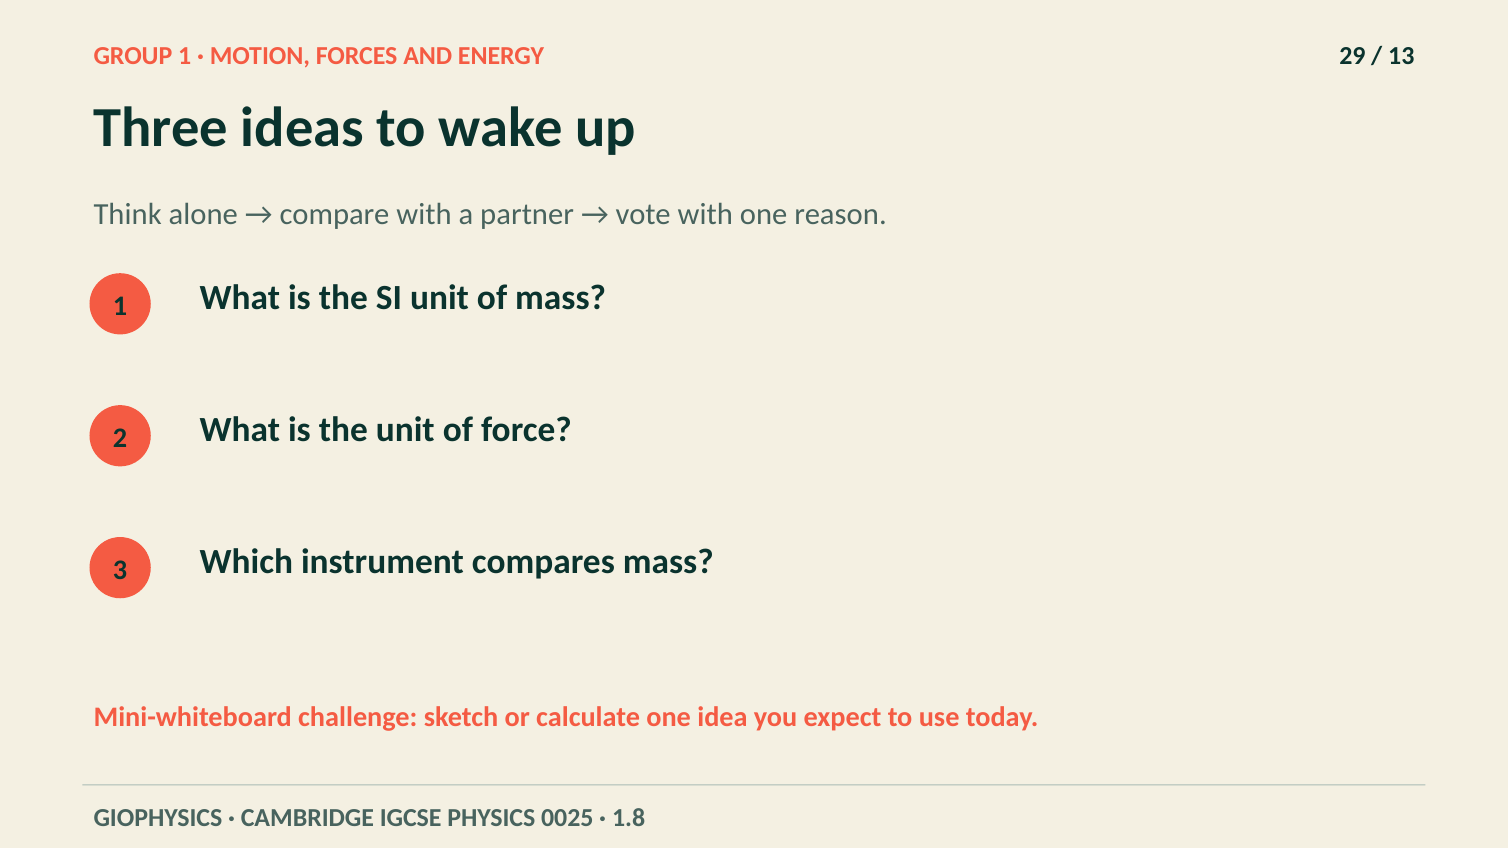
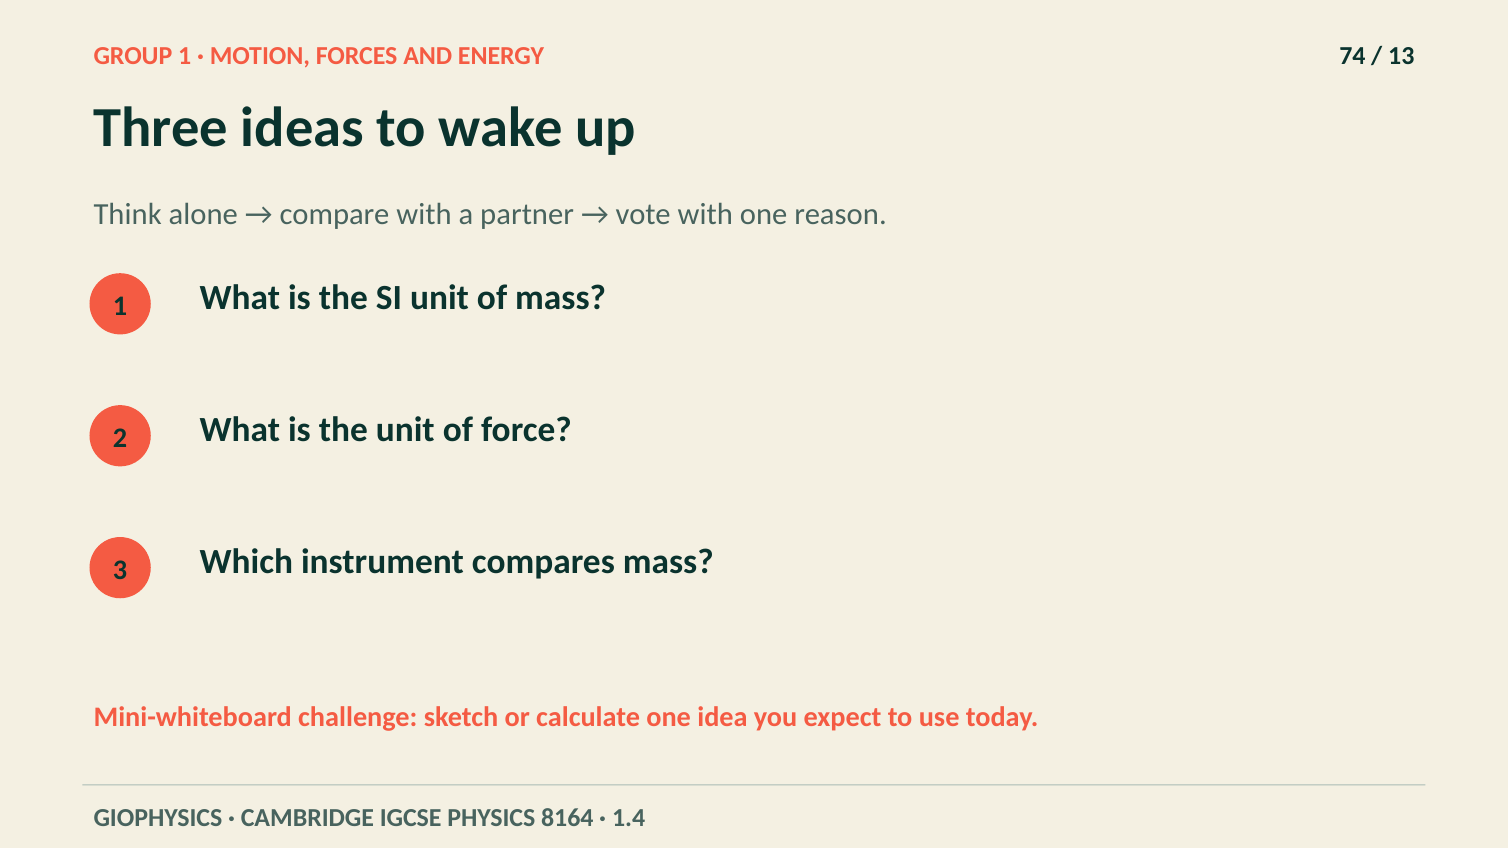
29: 29 -> 74 (1352, 56)
0025: 0025 -> 8164 (567, 818)
1.8: 1.8 -> 1.4 (629, 818)
